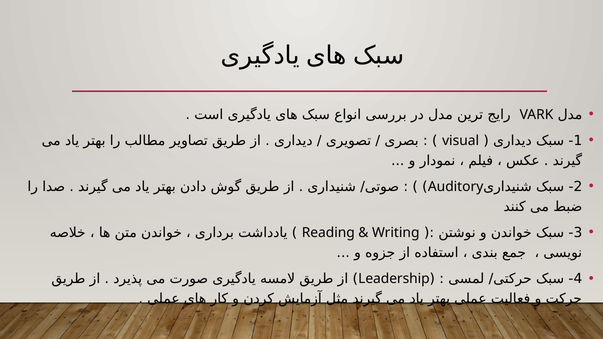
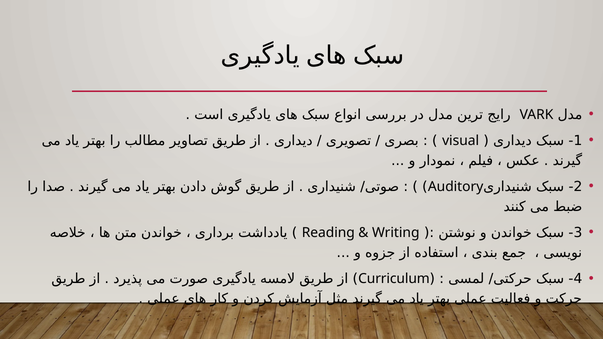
Leadership: Leadership -> Curriculum (394, 279)
